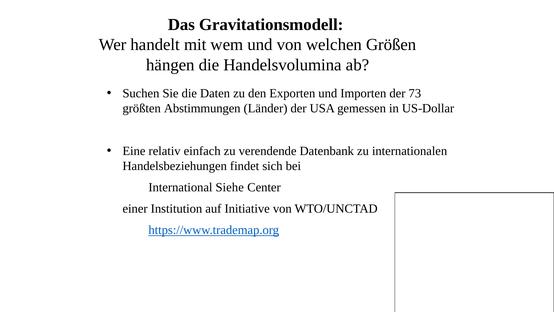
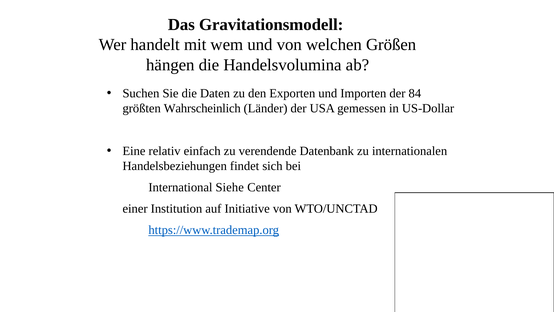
73: 73 -> 84 (415, 93)
Abstimmungen: Abstimmungen -> Wahrscheinlich (202, 108)
